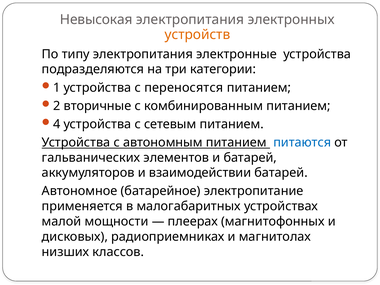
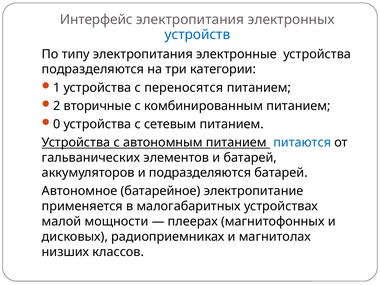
Невысокая: Невысокая -> Интерфейс (96, 20)
устройств colour: orange -> blue (197, 35)
4: 4 -> 0 (57, 124)
и взаимодействии: взаимодействии -> подразделяются (200, 173)
